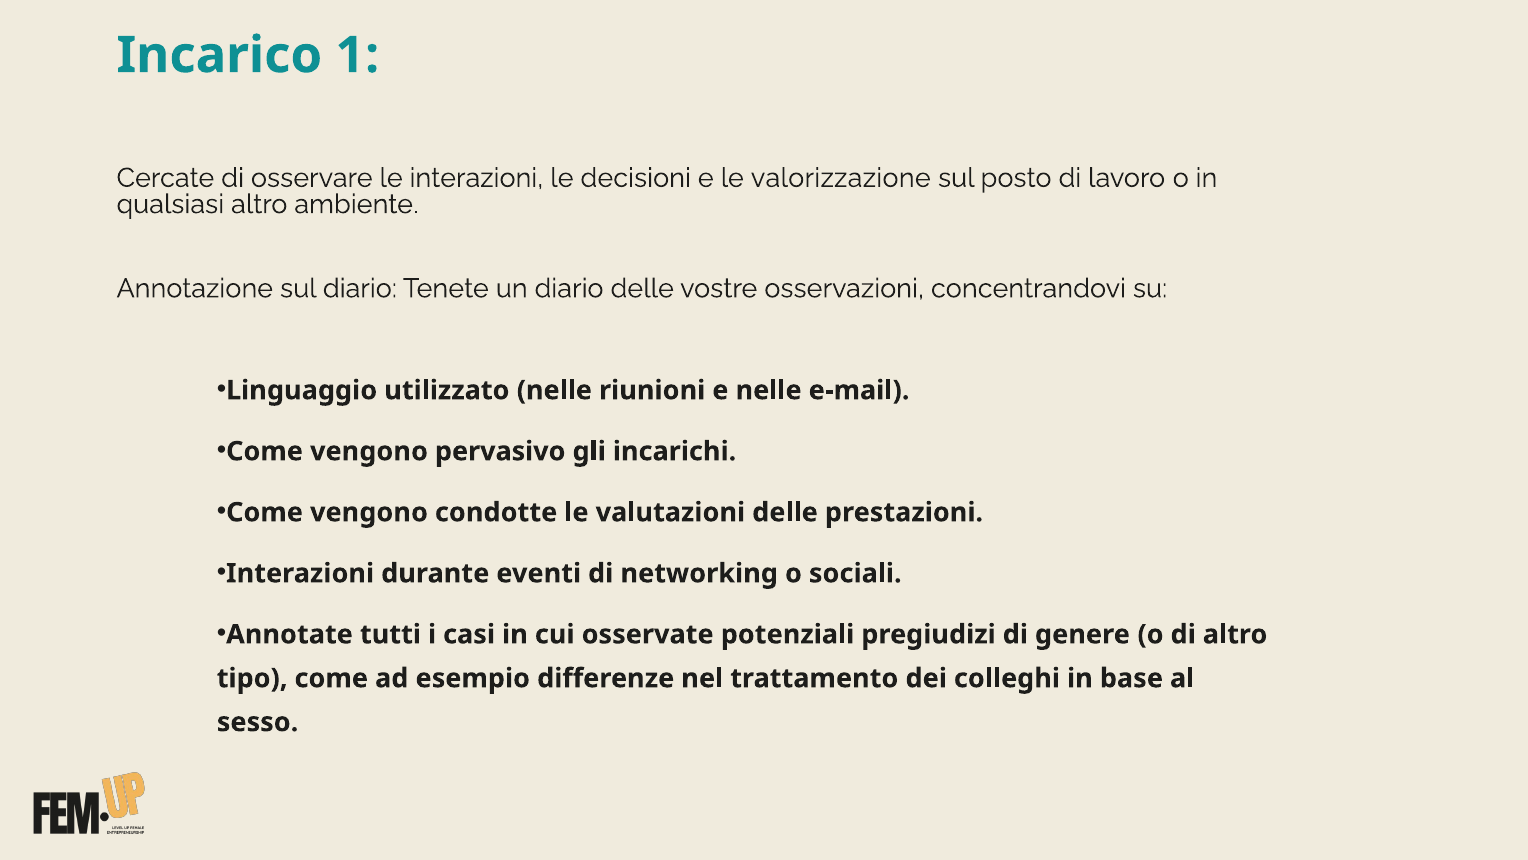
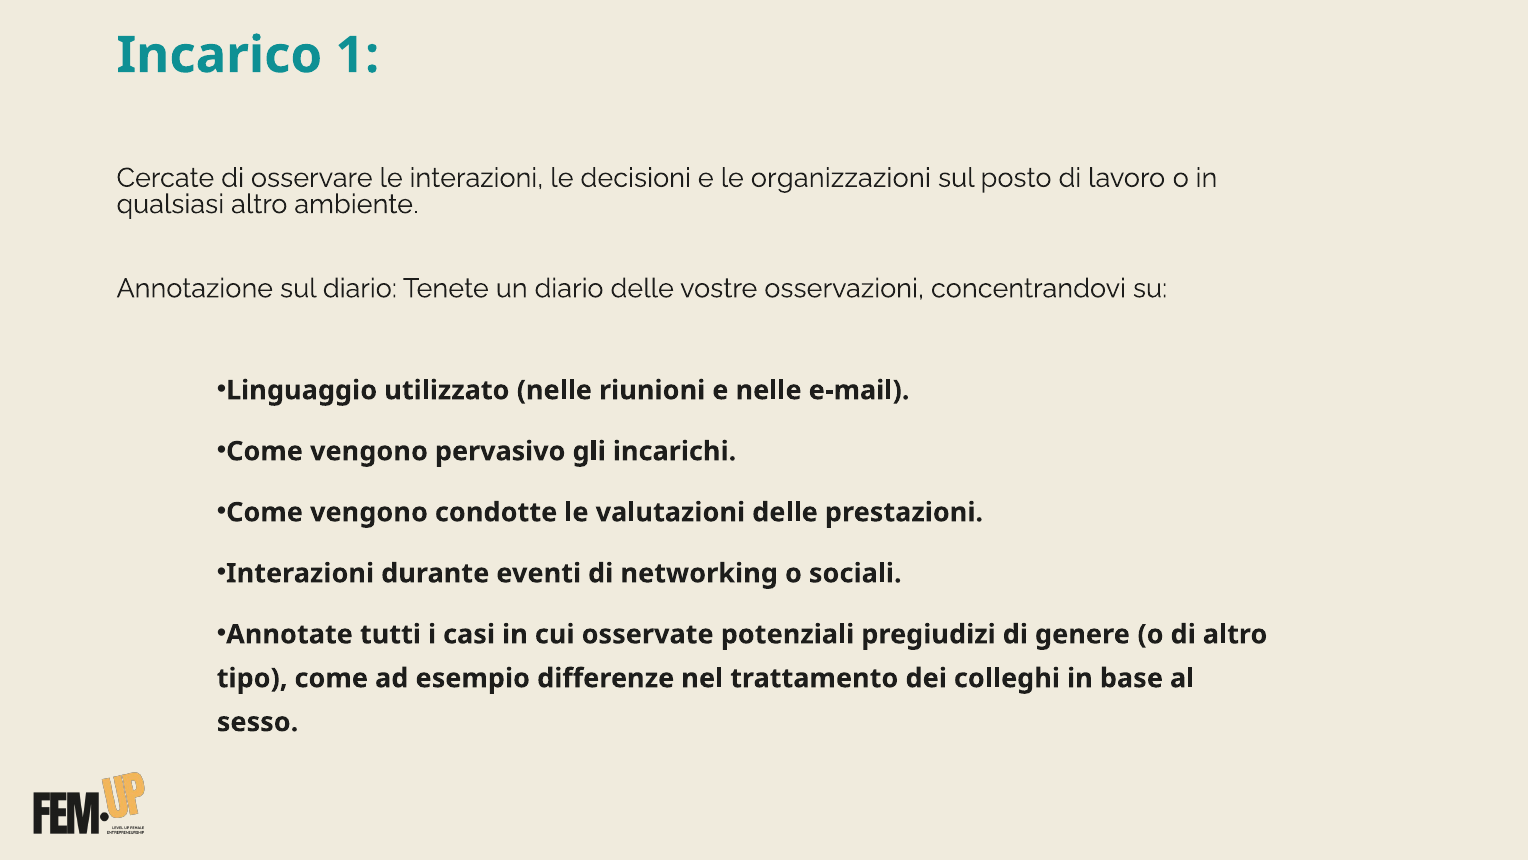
valorizzazione: valorizzazione -> organizzazioni (841, 178)
